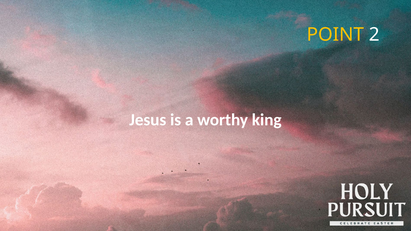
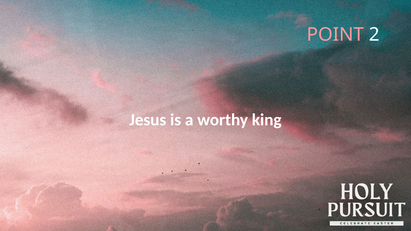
POINT colour: yellow -> pink (335, 35)
